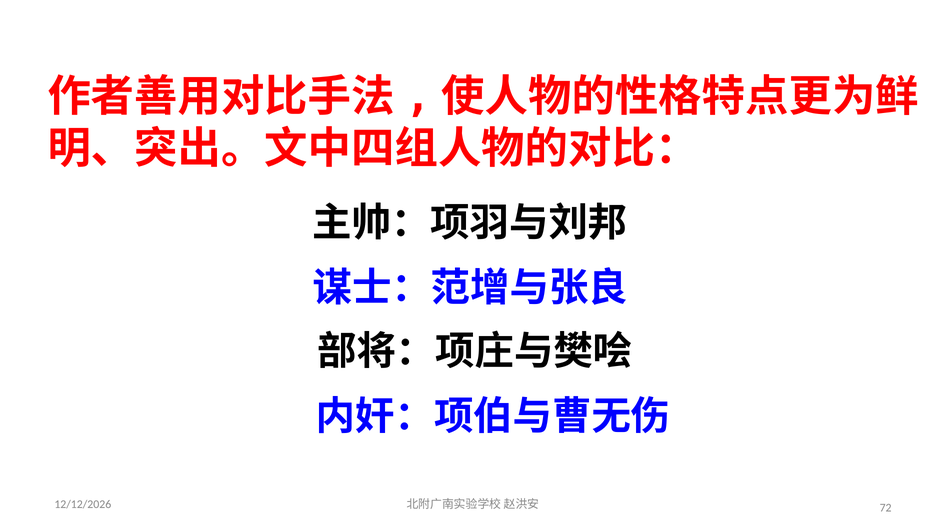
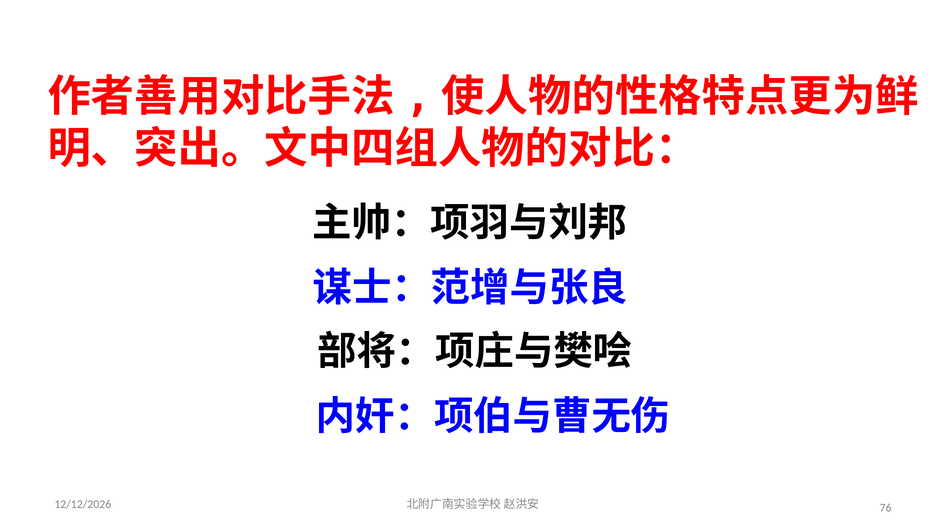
72: 72 -> 76 (886, 508)
